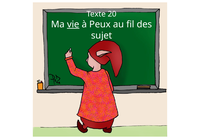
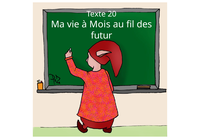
vie underline: present -> none (73, 24)
Peux: Peux -> Mois (100, 24)
sujet: sujet -> futur (102, 35)
